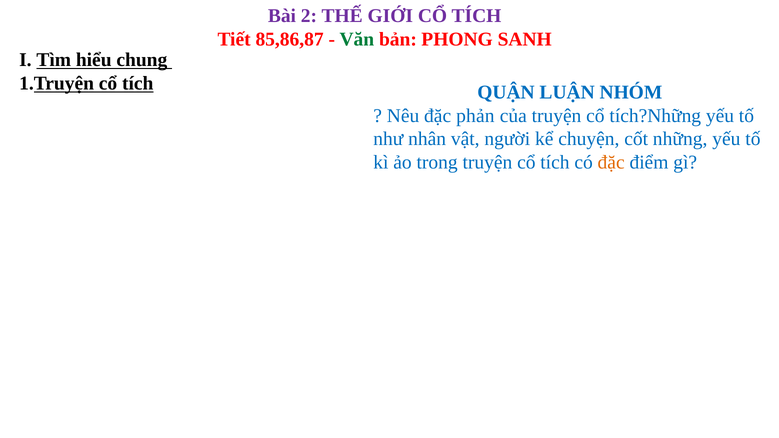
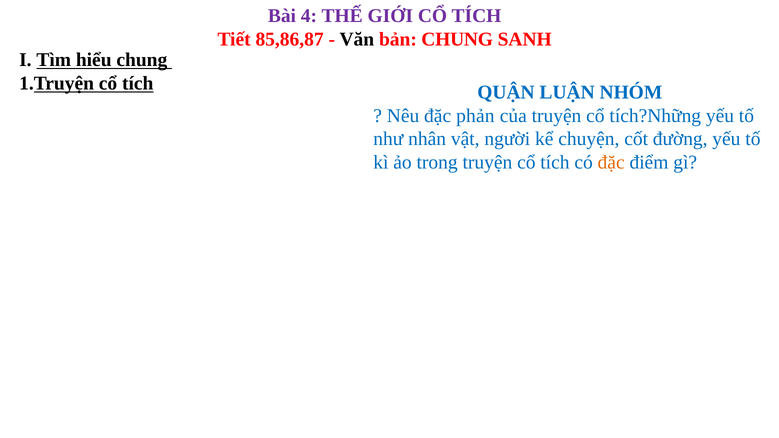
2: 2 -> 4 (309, 16)
Văn colour: green -> black (357, 39)
bản PHONG: PHONG -> CHUNG (457, 39)
những: những -> đường (680, 139)
